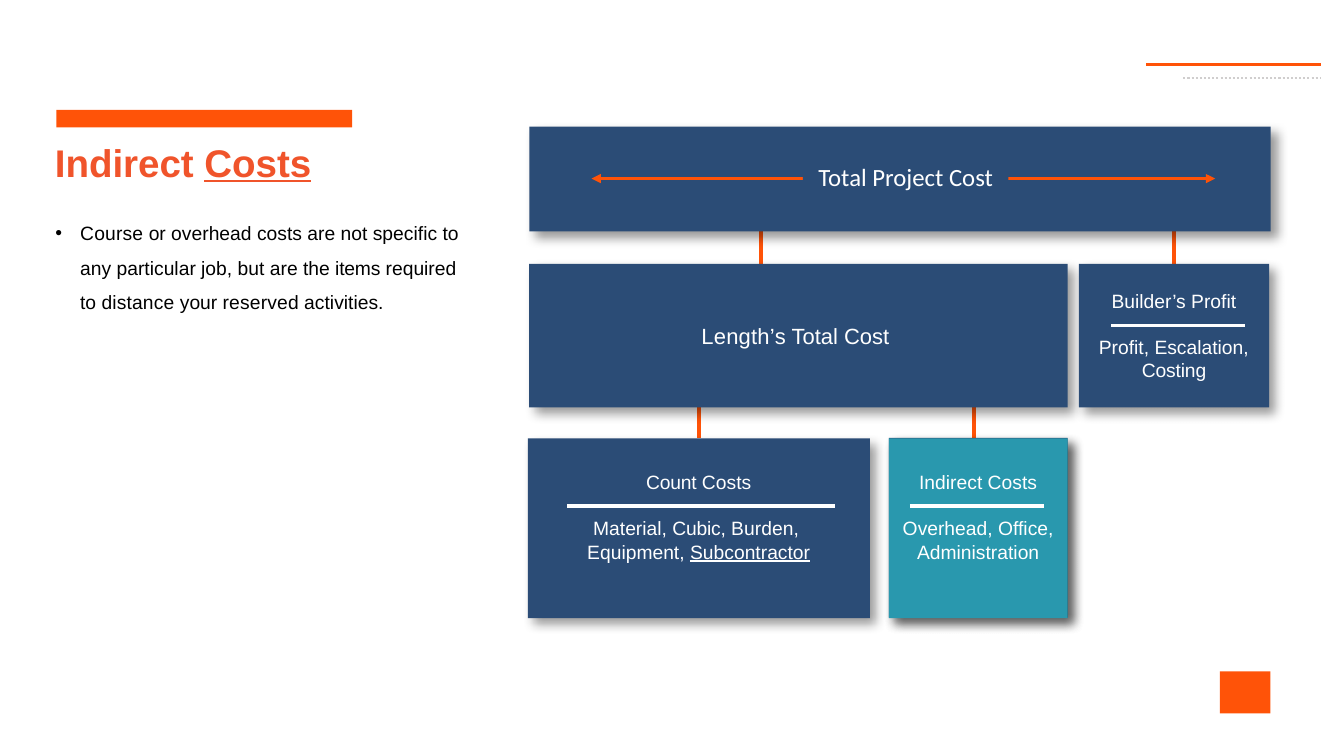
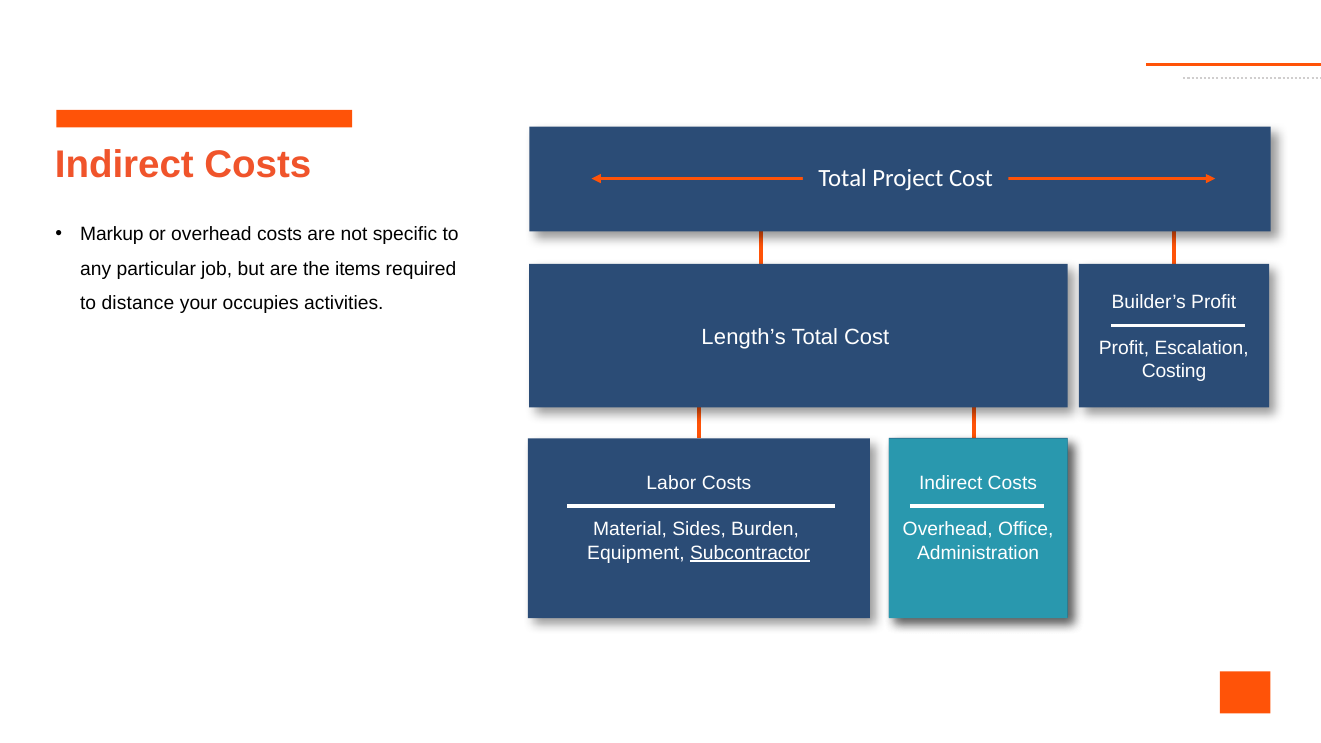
Costs underline: present -> none (258, 165)
Course: Course -> Markup (112, 234)
reserved: reserved -> occupies (261, 303)
Count: Count -> Labor (671, 483)
Cubic: Cubic -> Sides (699, 530)
